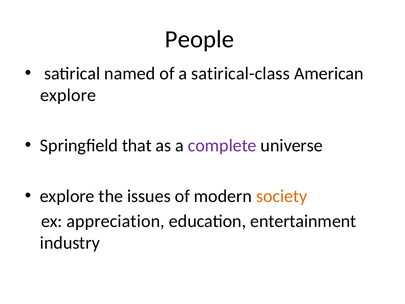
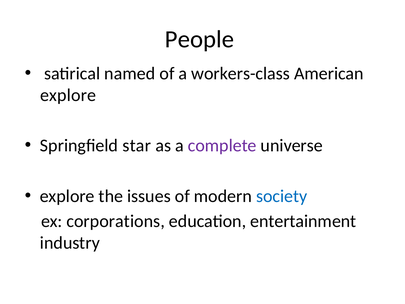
satirical-class: satirical-class -> workers-class (241, 73)
that: that -> star (137, 146)
society colour: orange -> blue (282, 196)
appreciation: appreciation -> corporations (116, 221)
